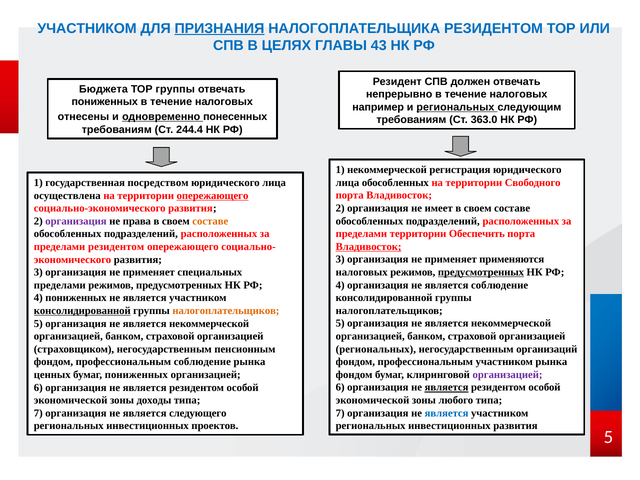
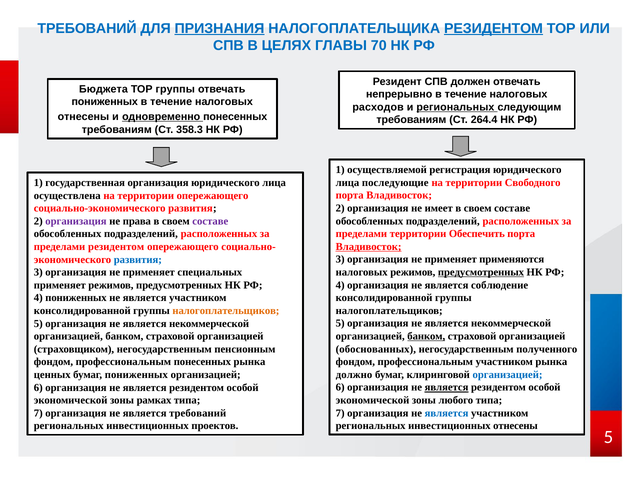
УЧАСТНИКОМ: УЧАСТНИКОМ -> ТРЕБОВАНИЙ (87, 28)
РЕЗИДЕНТОМ underline: none -> present (493, 28)
43: 43 -> 70 (379, 45)
например: например -> расходов (378, 107)
363.0: 363.0 -> 264.4 (484, 120)
244.4: 244.4 -> 358.3 (190, 130)
1 некоммерческой: некоммерческой -> осуществляемой (387, 170)
лица обособленных: обособленных -> последующие (395, 183)
государственная посредством: посредством -> организация (158, 183)
опережающего underline: present -> none (213, 196)
составе colour: orange -> purple (210, 221)
развития colour: black -> blue (138, 260)
пределами: пределами -> применяет (60, 285)
консолидированной underline: present -> none (82, 311)
банком underline: none -> present (426, 336)
региональных: региональных -> обоснованных (376, 349)
организаций: организаций -> полученного (547, 349)
профессиональным соблюдение: соблюдение -> понесенных (202, 362)
фондом: фондом -> должно (354, 375)
организацией colour: purple -> blue (508, 375)
доходы: доходы -> рамках (154, 400)
является следующего: следующего -> требований (198, 413)
инвестиционных развития: развития -> отнесены (515, 426)
